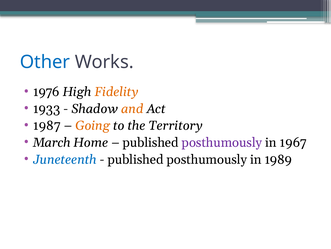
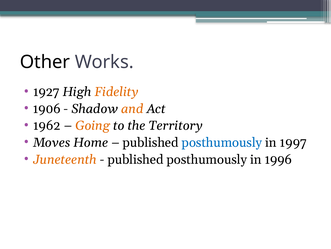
Other colour: blue -> black (45, 62)
1976: 1976 -> 1927 (46, 92)
1933: 1933 -> 1906 (47, 109)
1987: 1987 -> 1962 (47, 125)
March: March -> Moves (52, 142)
posthumously colour: purple -> blue (222, 142)
1967: 1967 -> 1997 (293, 142)
Juneteenth colour: blue -> orange (65, 159)
1989: 1989 -> 1996 (278, 159)
